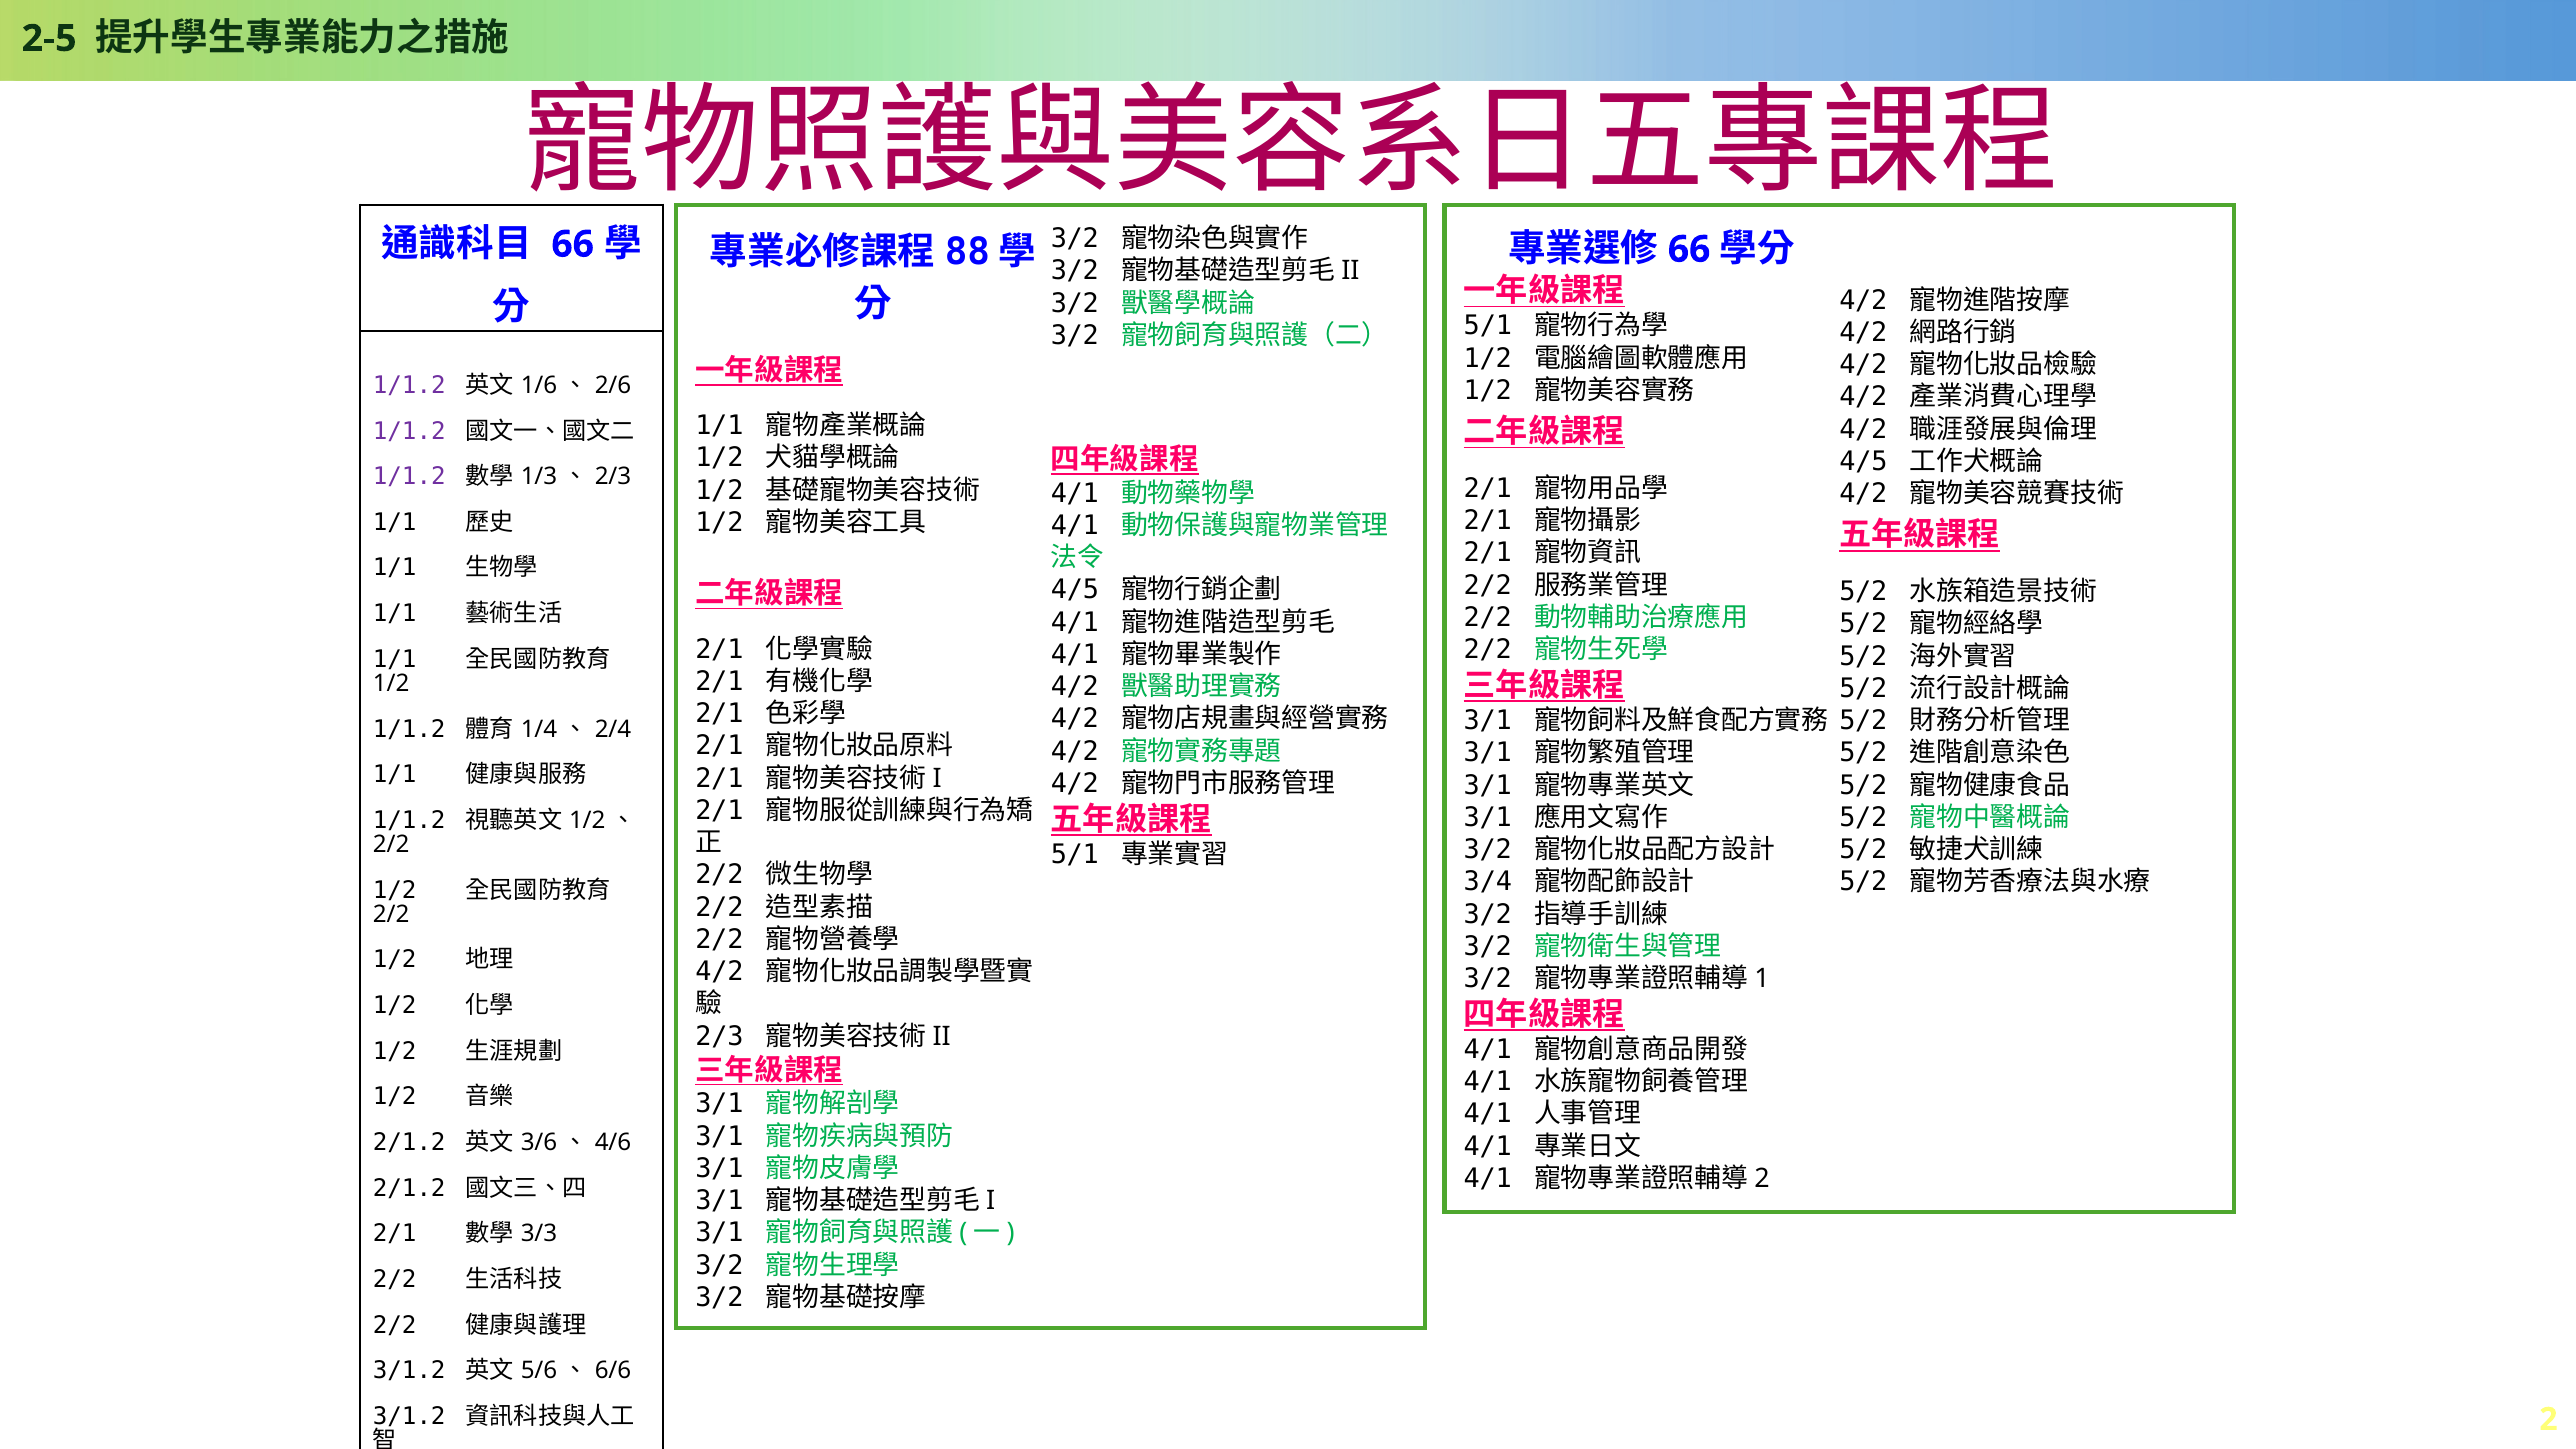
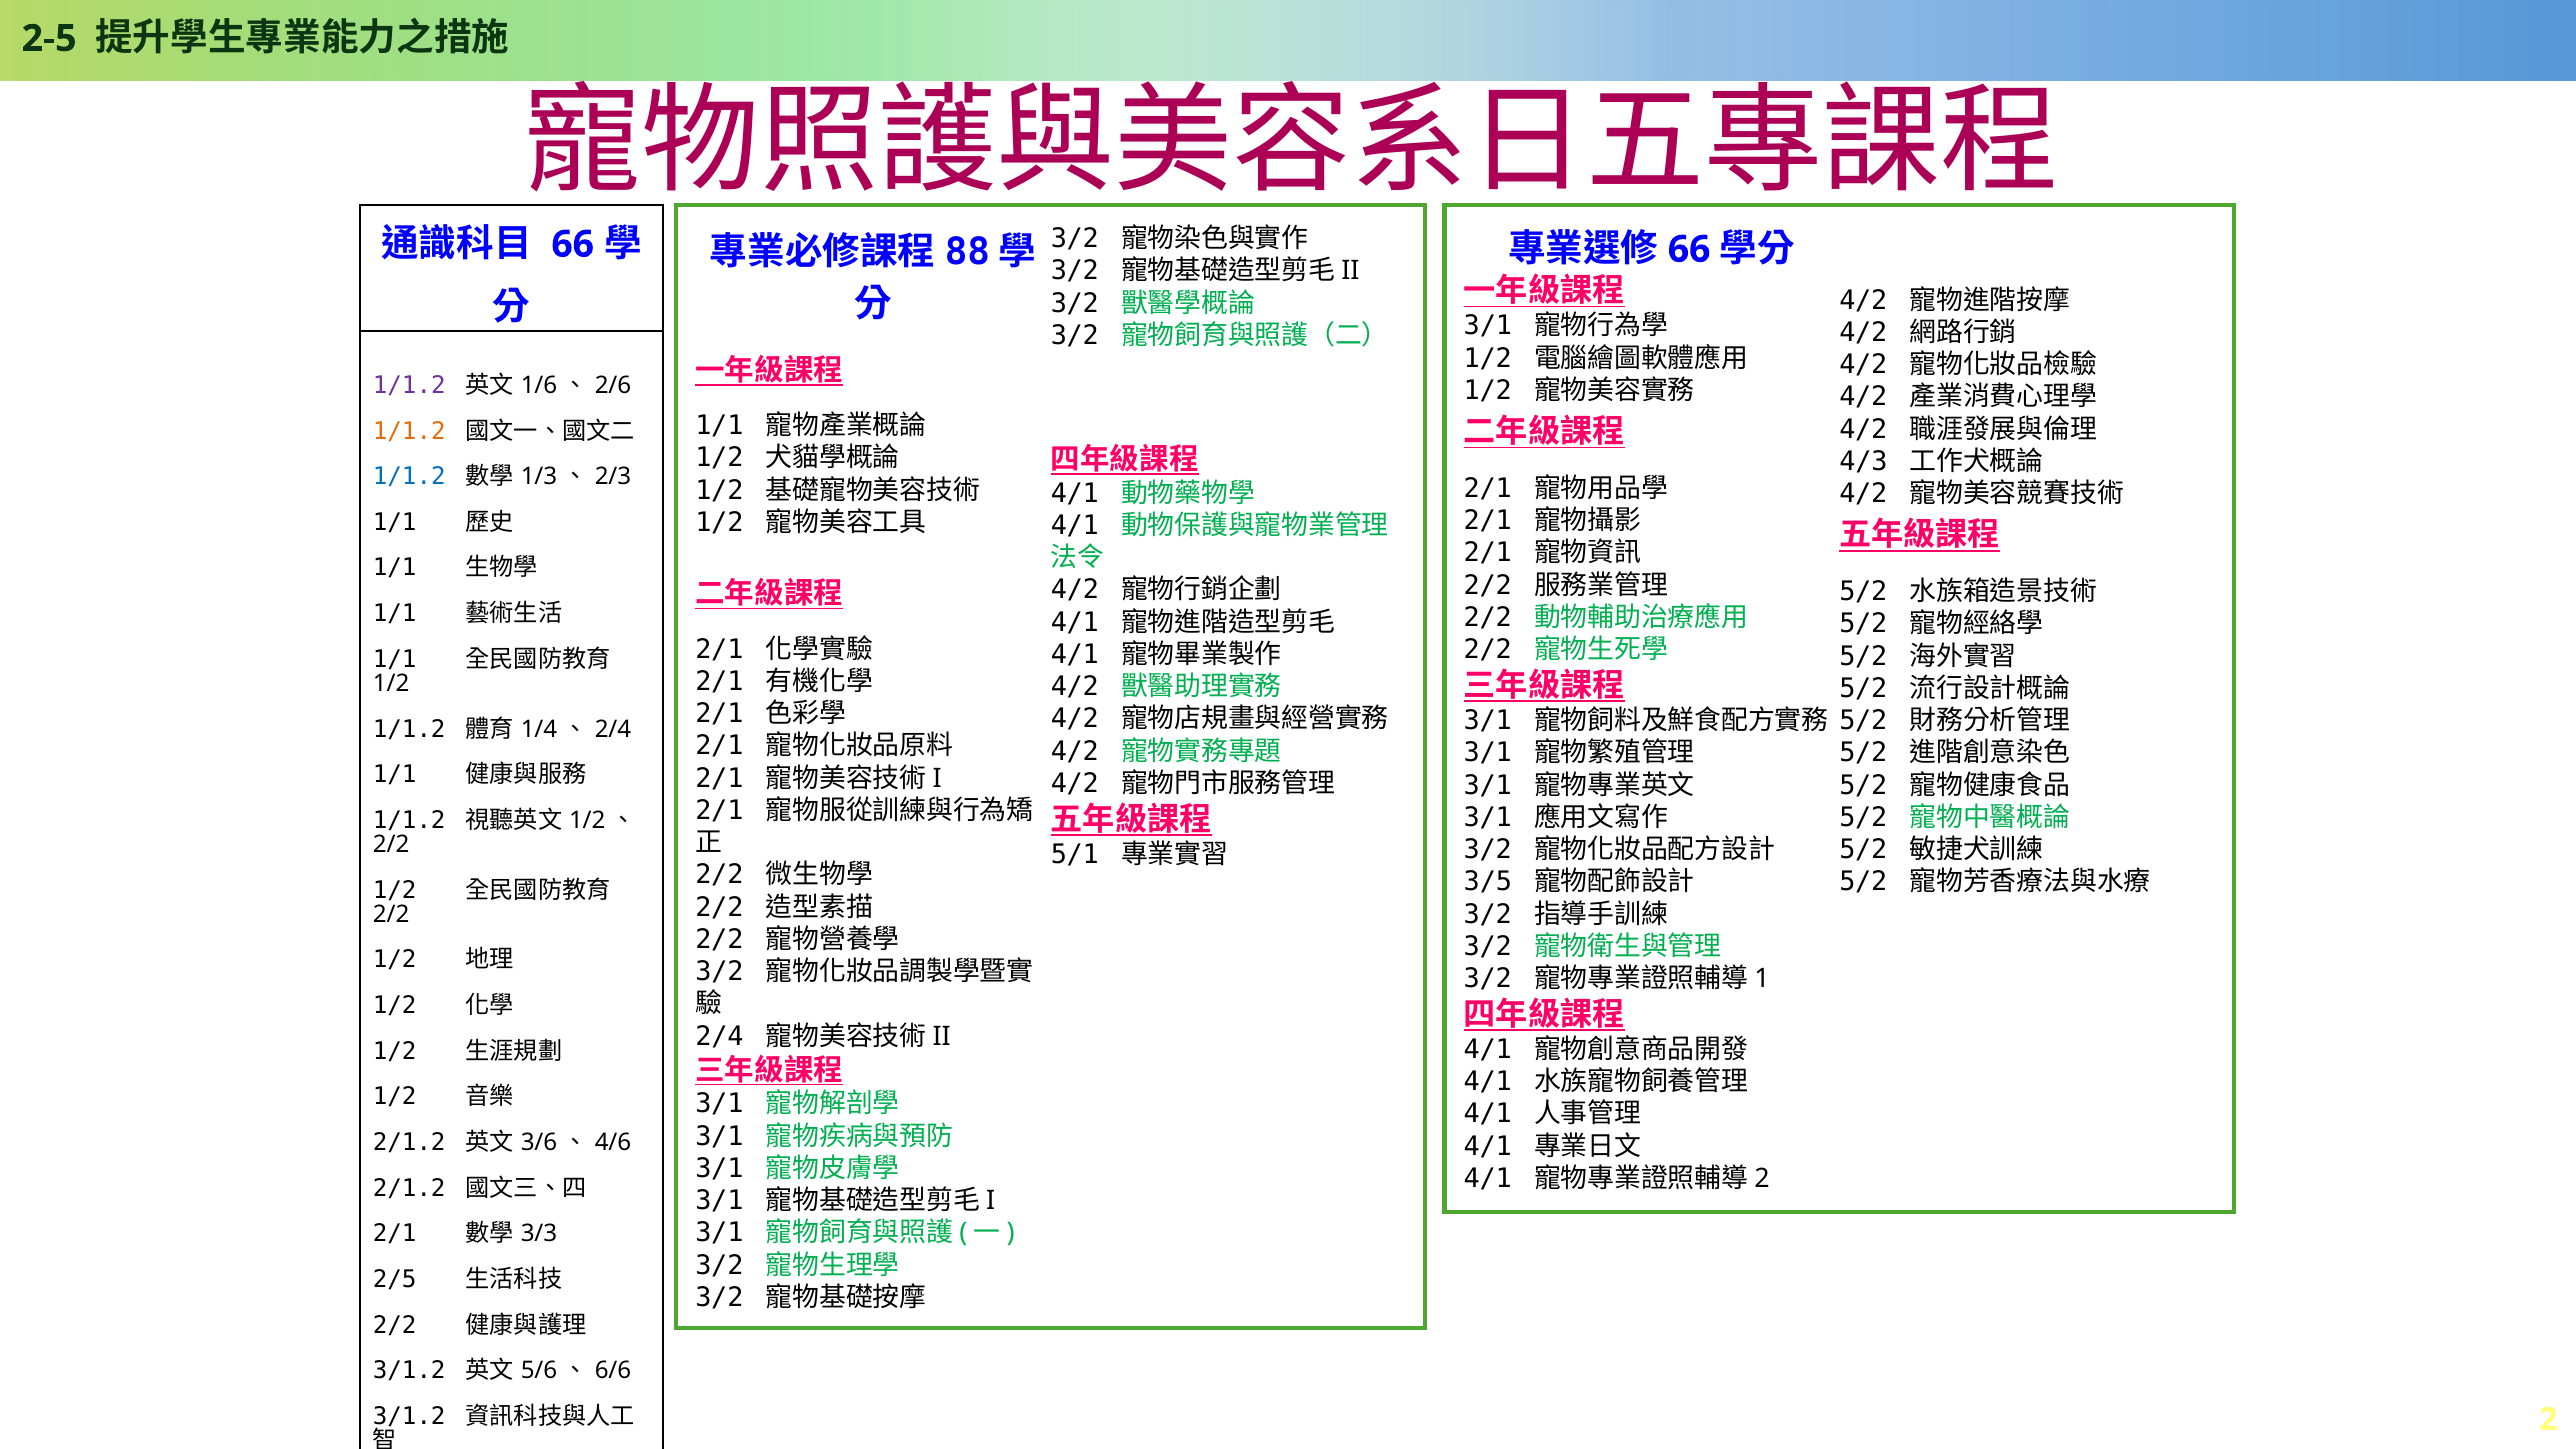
5/1: 5/1 -> 3/1 (1488, 326)
1/1.2 colour: purple -> orange (409, 431)
4/5: 4/5 -> 4/3 (1863, 461)
1/1.2 colour: purple -> blue (409, 477)
4/5: 4/5 -> 4/2 (1075, 590)
3/4: 3/4 -> 3/5 (1488, 882)
4/2: 4/2 -> 3/2 (720, 972)
2/3: 2/3 -> 2/4 (720, 1036)
2/2: 2/2 -> 2/5 (395, 1279)
